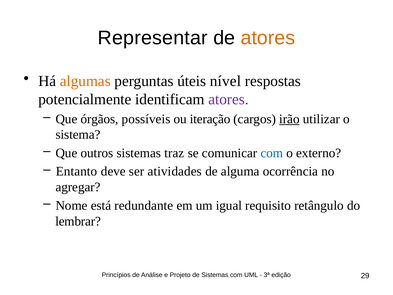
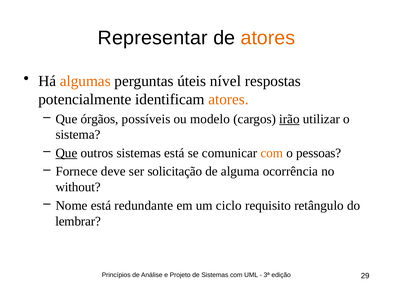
atores colour: purple -> orange (228, 99)
iteração: iteração -> modelo (210, 119)
Que underline: none -> present (66, 153)
sistemas traz: traz -> está (174, 153)
com colour: blue -> orange (272, 153)
externo: externo -> pessoas (319, 153)
Entanto: Entanto -> Fornece (77, 171)
atividades: atividades -> solicitação (175, 171)
agregar: agregar -> without (78, 187)
igual: igual -> ciclo (229, 205)
